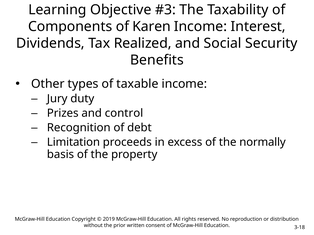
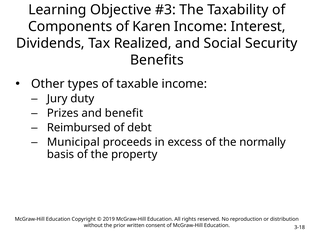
control: control -> benefit (124, 113)
Recognition: Recognition -> Reimbursed (79, 128)
Limitation: Limitation -> Municipal (73, 143)
